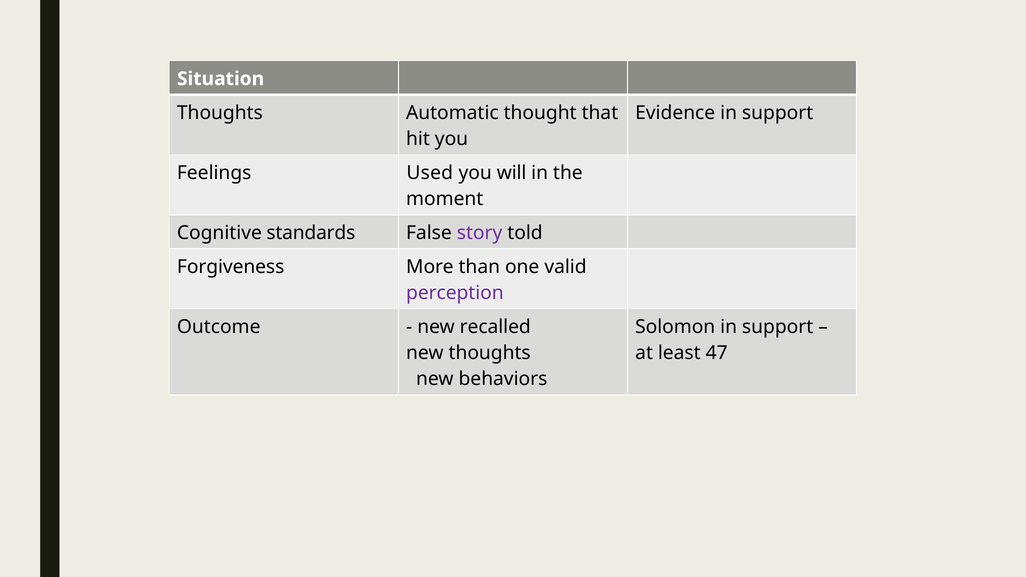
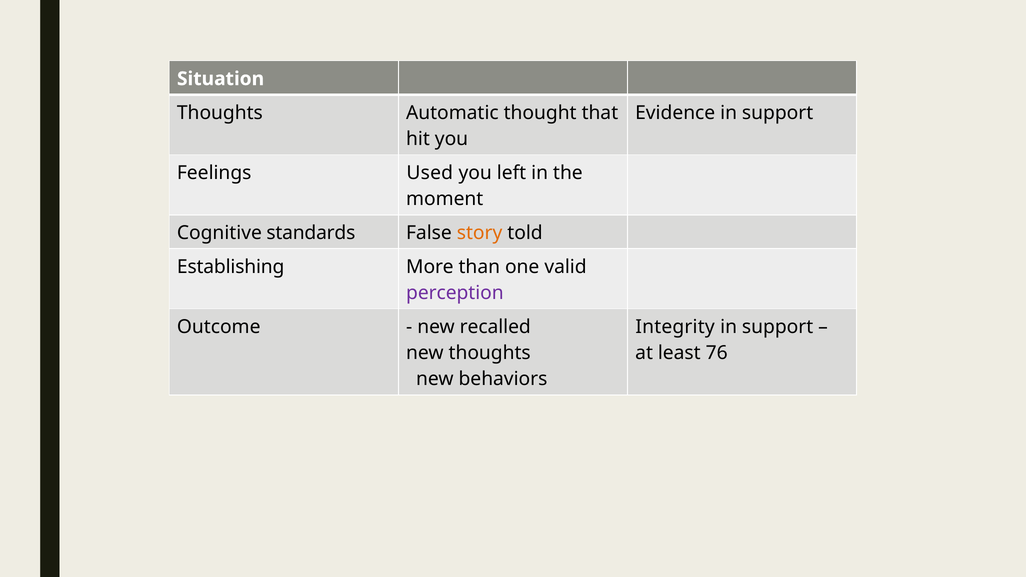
will: will -> left (512, 173)
story colour: purple -> orange (480, 233)
Forgiveness: Forgiveness -> Establishing (231, 267)
Solomon: Solomon -> Integrity (675, 327)
47: 47 -> 76 (717, 353)
